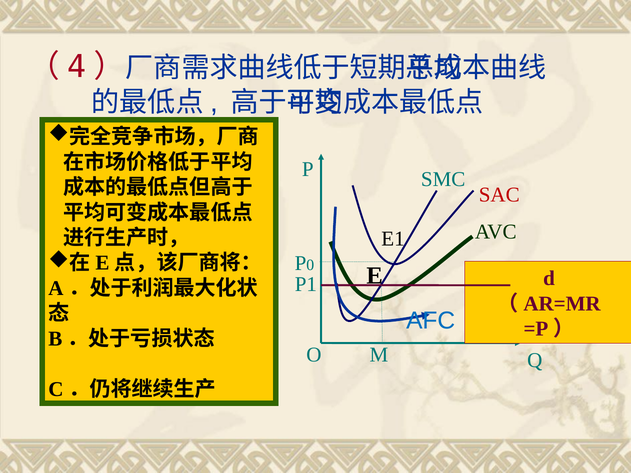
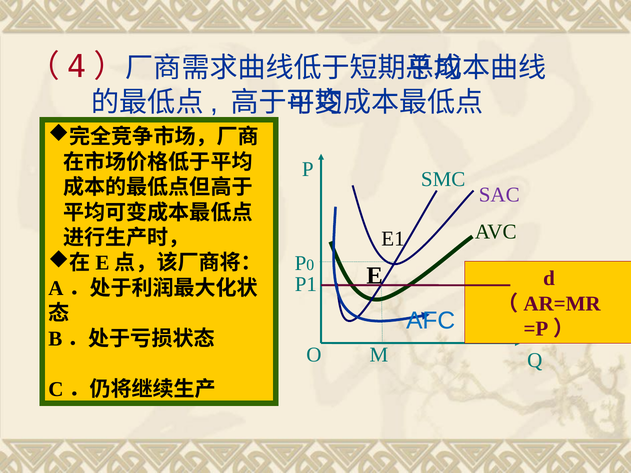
SAC colour: red -> purple (499, 195)
